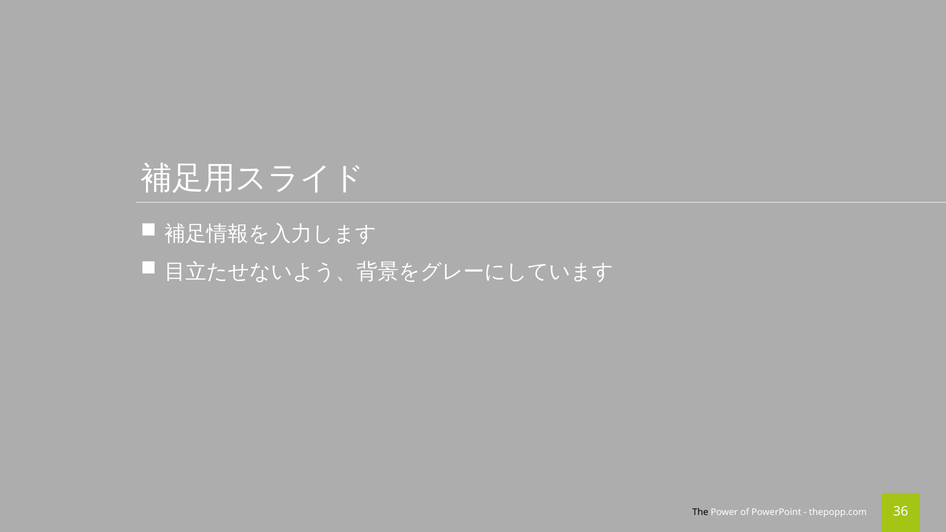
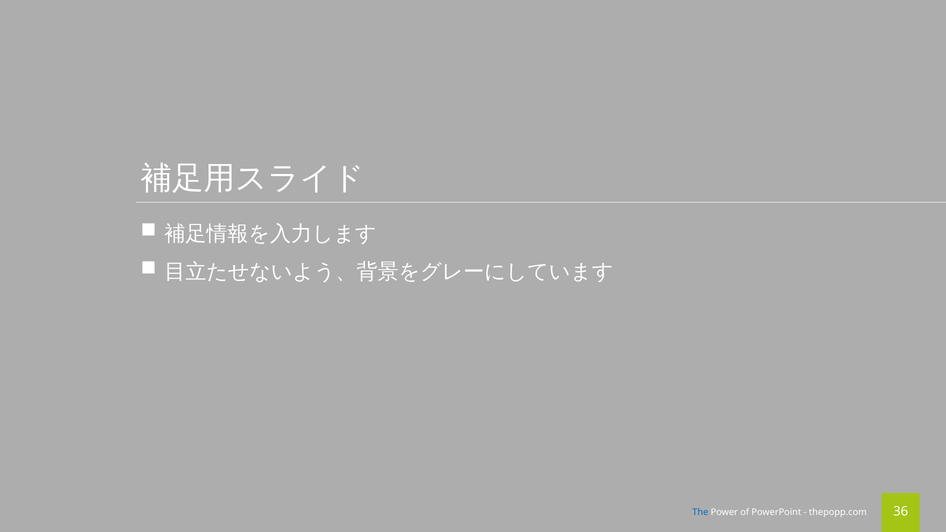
The colour: black -> blue (700, 512)
